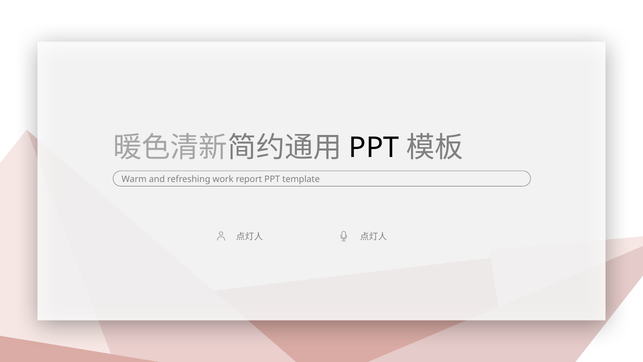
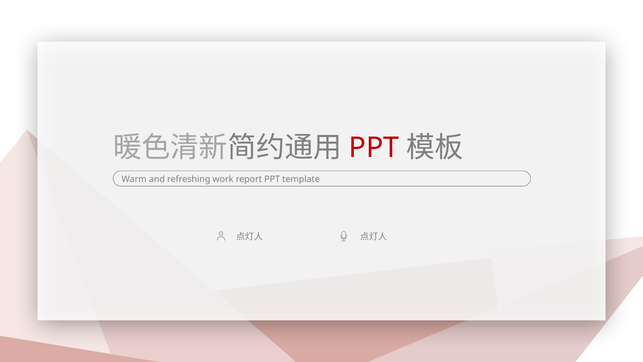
PPT colour: black -> red (374, 148)
